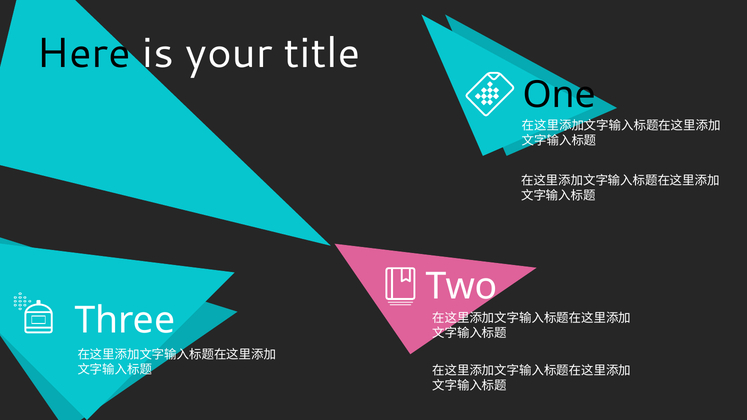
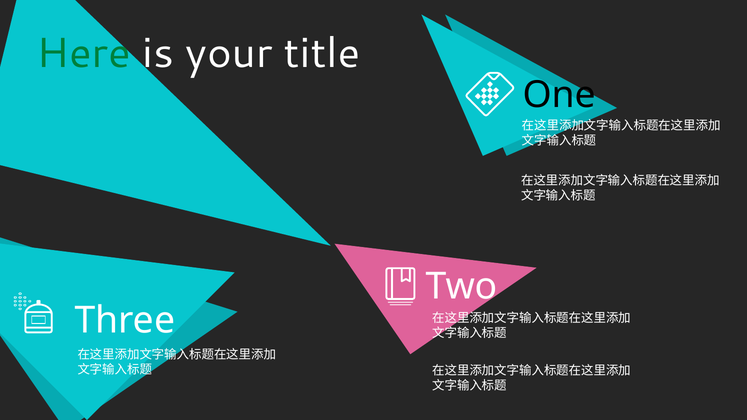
Here colour: black -> green (84, 53)
